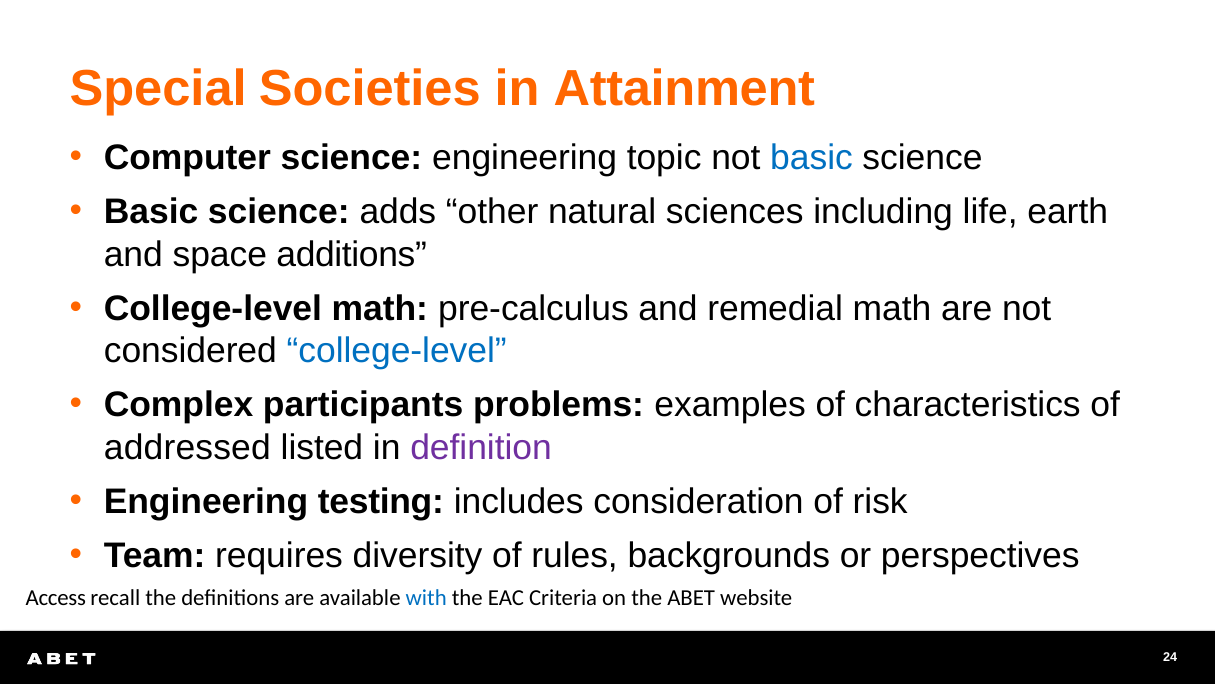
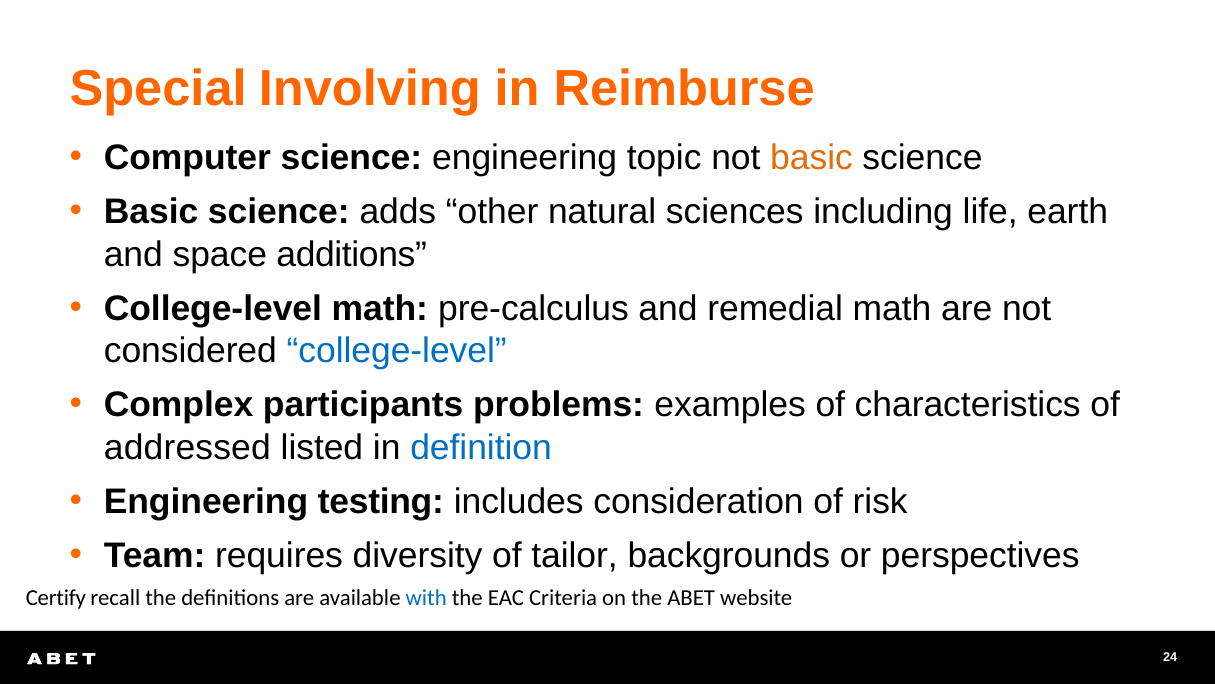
Societies: Societies -> Involving (370, 89)
Attainment: Attainment -> Reimburse (684, 89)
basic colour: blue -> orange (812, 158)
definition colour: purple -> blue (481, 447)
rules: rules -> tailor (575, 555)
Access: Access -> Certify (56, 598)
